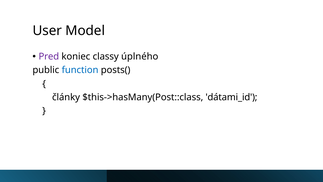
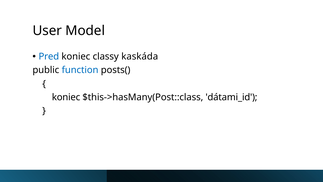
Pred colour: purple -> blue (49, 56)
úplného: úplného -> kaskáda (140, 56)
články: články -> koniec (66, 97)
